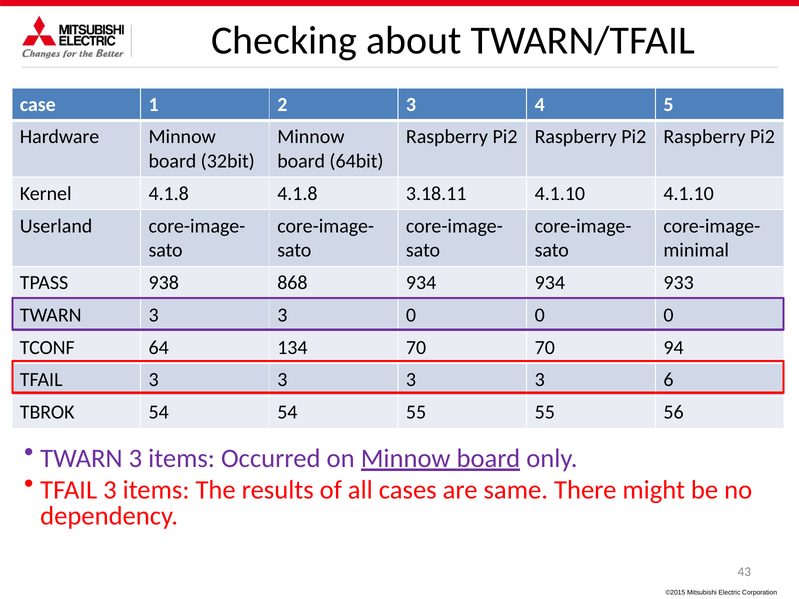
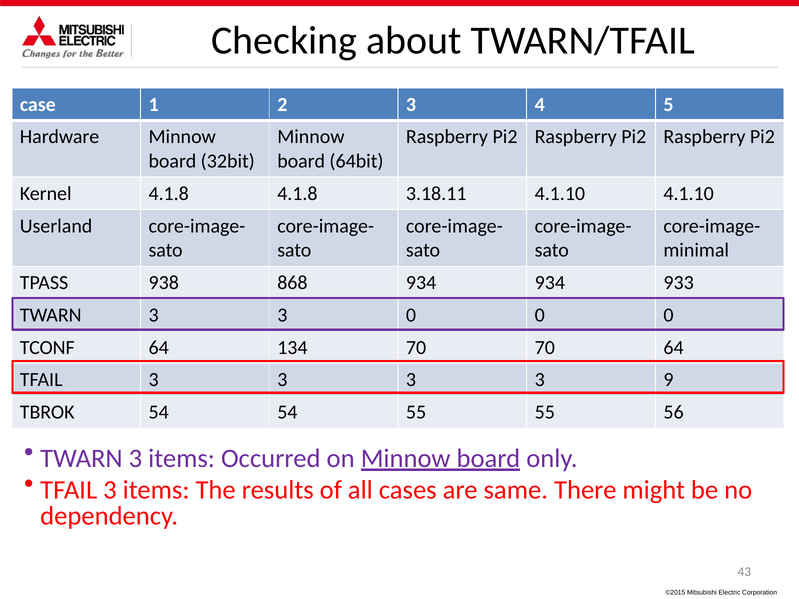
70 94: 94 -> 64 (674, 348)
6: 6 -> 9 (668, 380)
